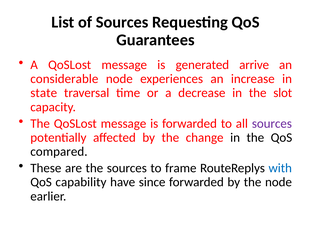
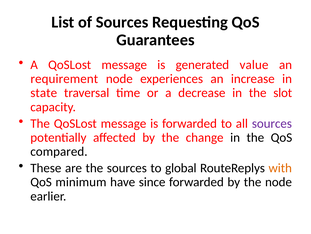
arrive: arrive -> value (254, 65)
considerable: considerable -> requirement (64, 79)
frame: frame -> global (181, 168)
with colour: blue -> orange (280, 168)
capability: capability -> minimum (81, 182)
